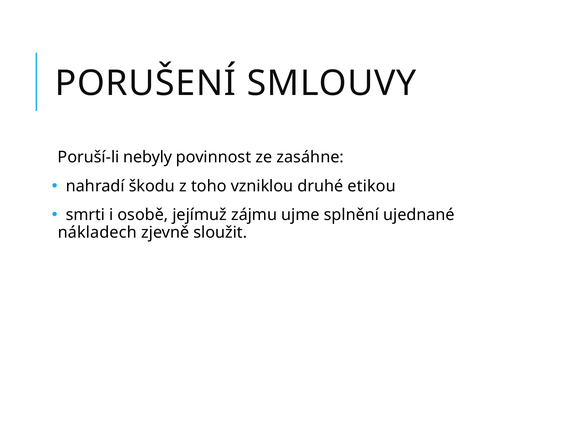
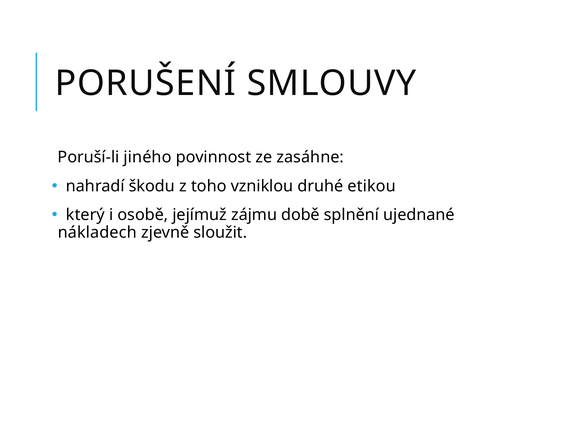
nebyly: nebyly -> jiného (148, 157)
smrti: smrti -> který (85, 215)
ujme: ujme -> době (301, 215)
